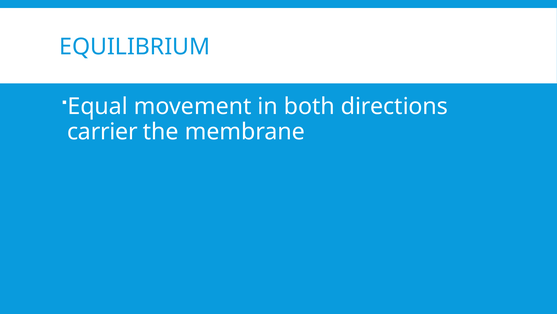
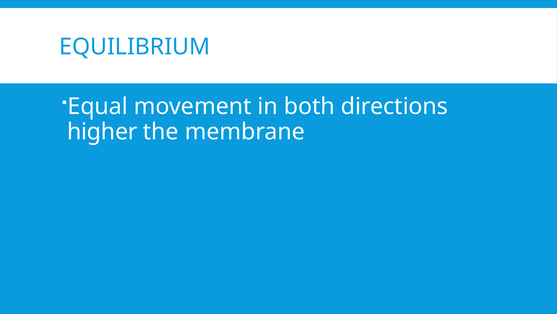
carrier: carrier -> higher (102, 131)
